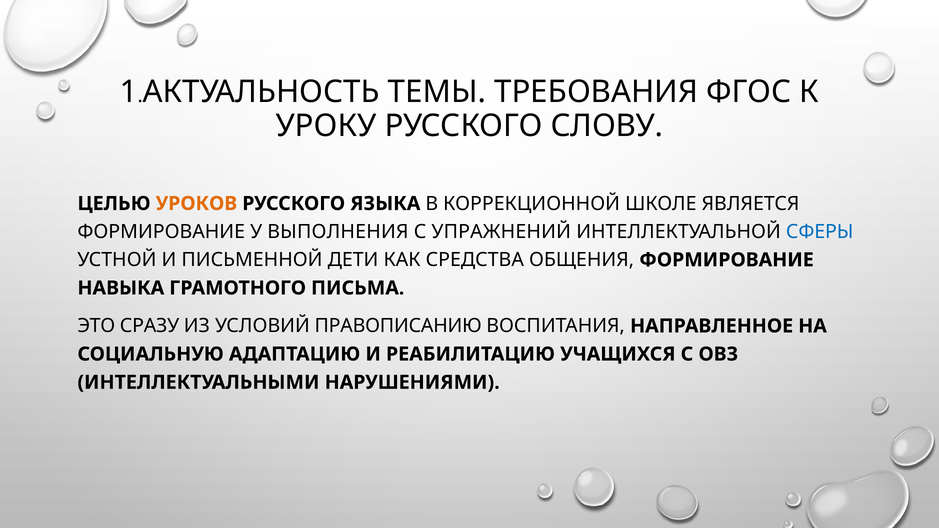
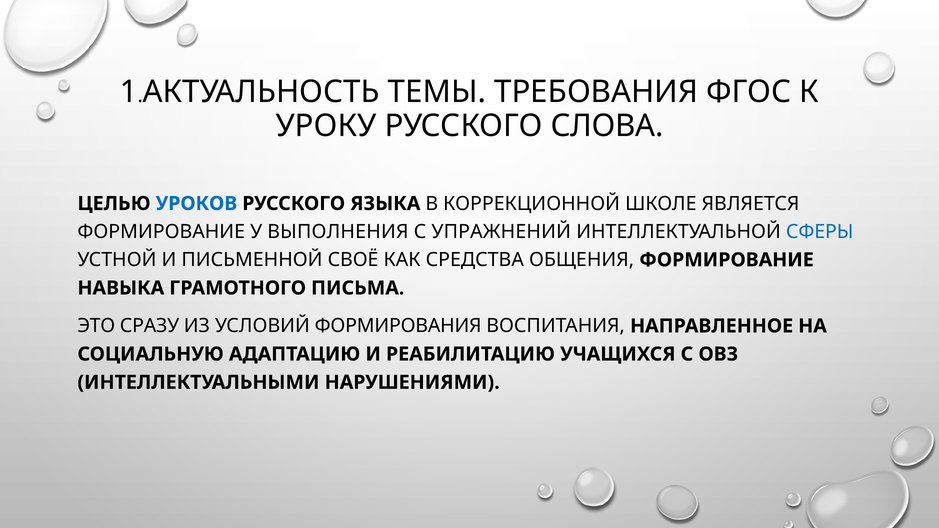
СЛОВУ: СЛОВУ -> СЛОВА (607, 126)
УРОКОВ colour: orange -> blue (196, 204)
ДЕТИ: ДЕТИ -> СВОЁ (353, 260)
ПРАВОПИСАНИЮ: ПРАВОПИСАНИЮ -> ФОРМИРОВАНИЯ (398, 326)
